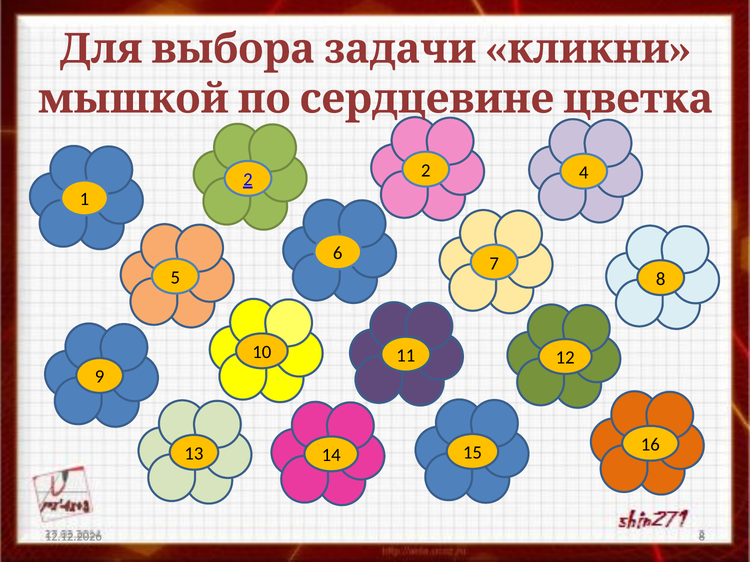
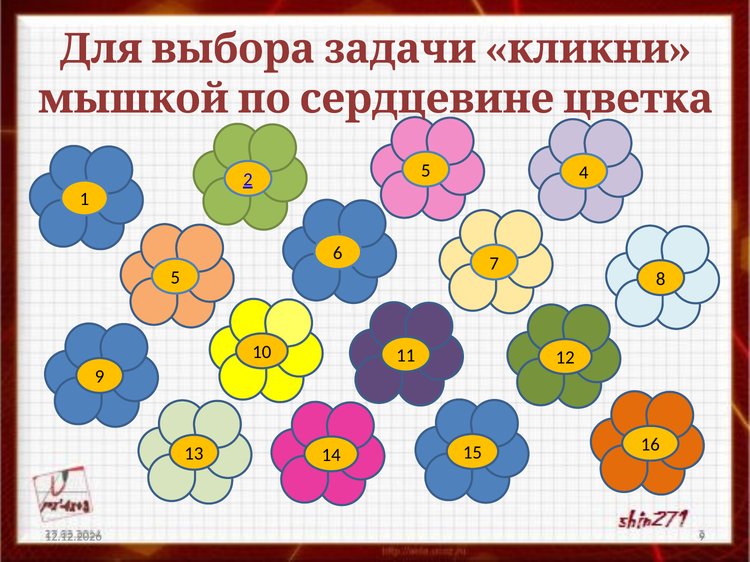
2 2: 2 -> 5 (426, 171)
8: 8 -> 9 (702, 537)
